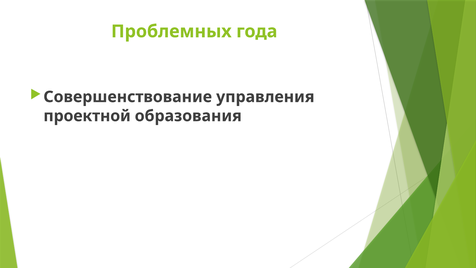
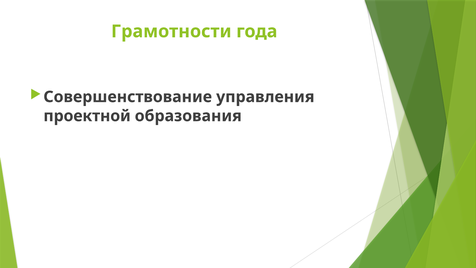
Проблемных: Проблемных -> Грамотности (171, 31)
